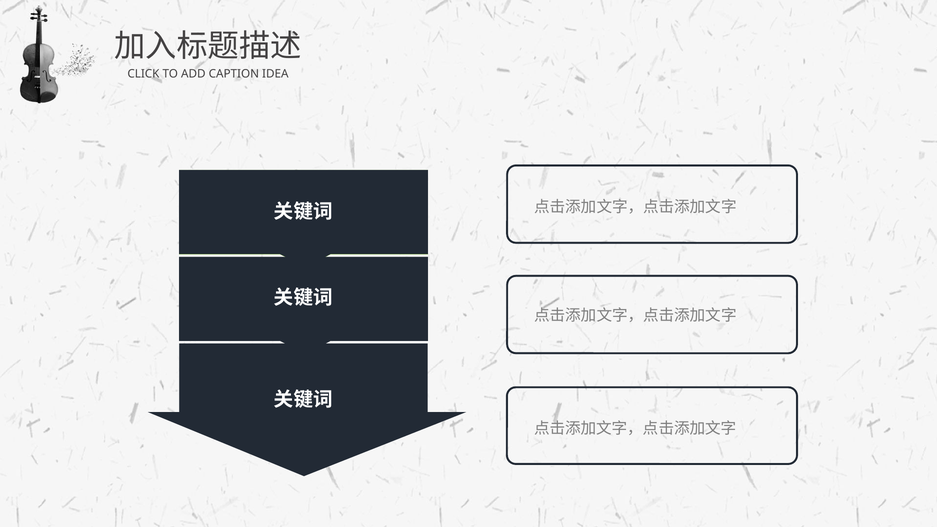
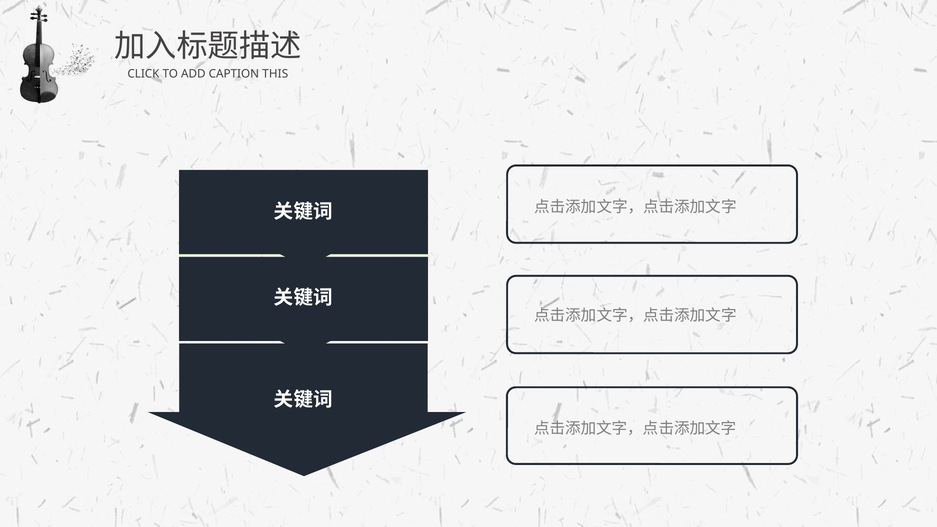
IDEA: IDEA -> THIS (275, 74)
